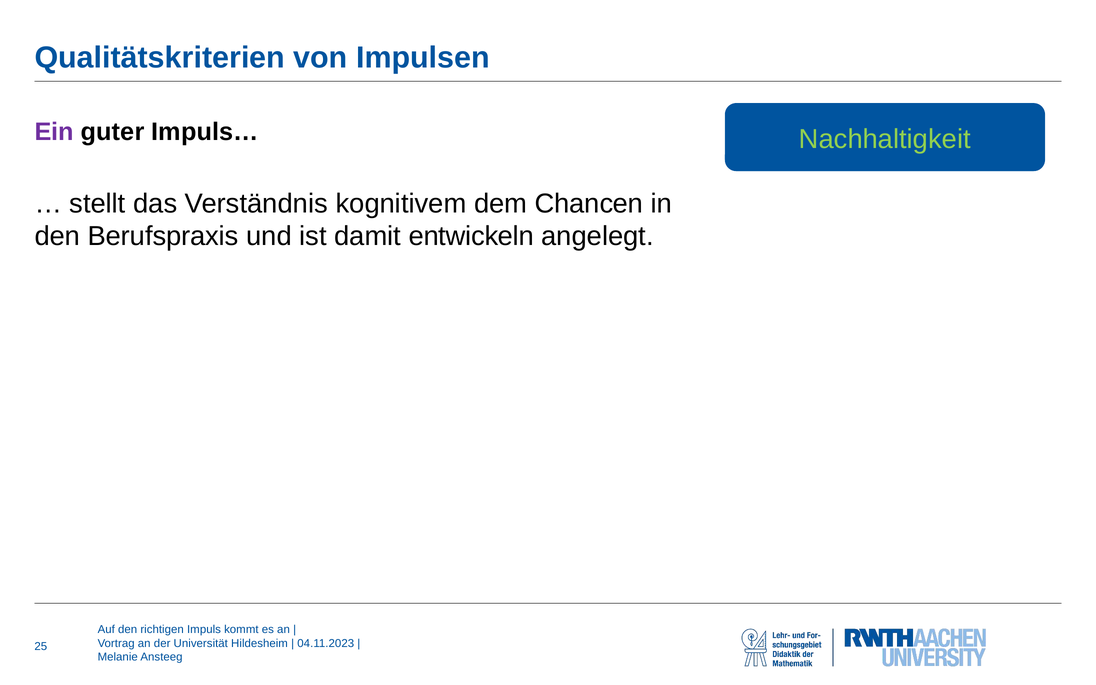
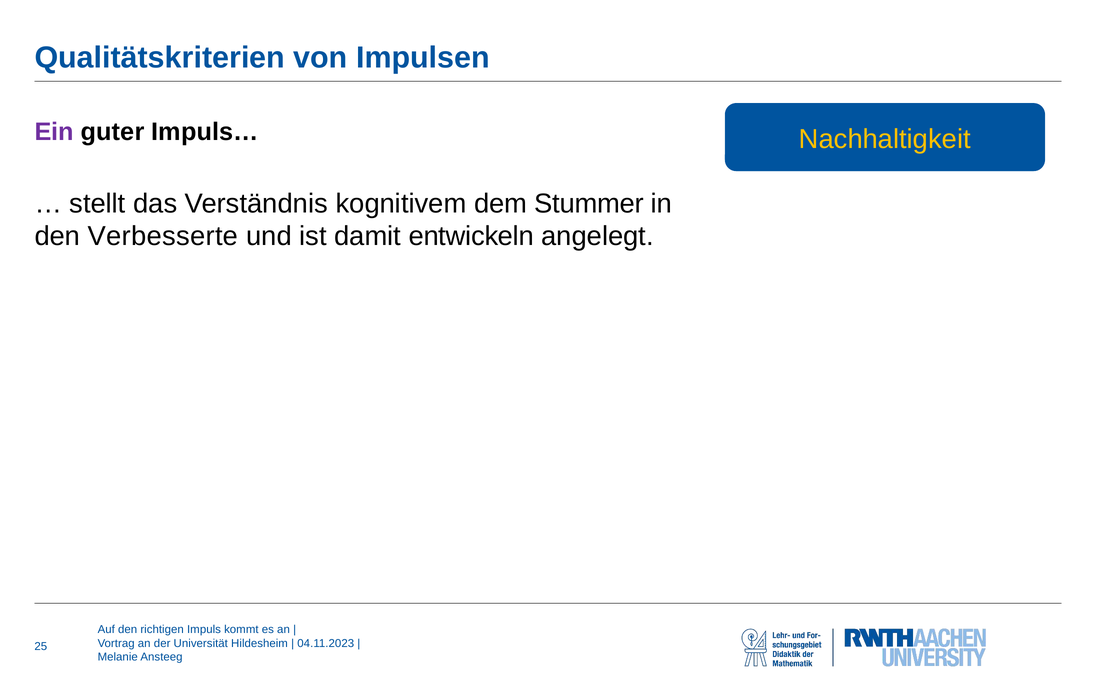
Nachhaltigkeit colour: light green -> yellow (885, 139)
Chancen: Chancen -> Stummer (589, 203)
Berufspraxis: Berufspraxis -> Verbesserte (163, 236)
